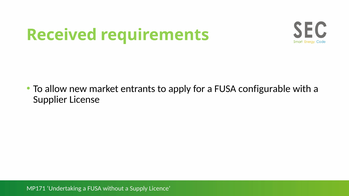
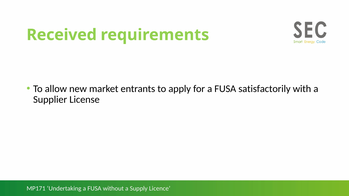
configurable: configurable -> satisfactorily (264, 89)
